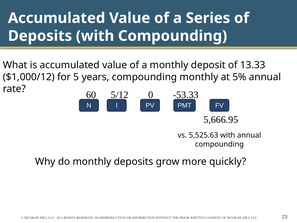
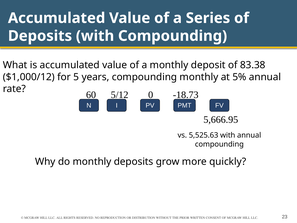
13.33: 13.33 -> 83.38 (253, 65)
-53.33: -53.33 -> -18.73 (186, 95)
